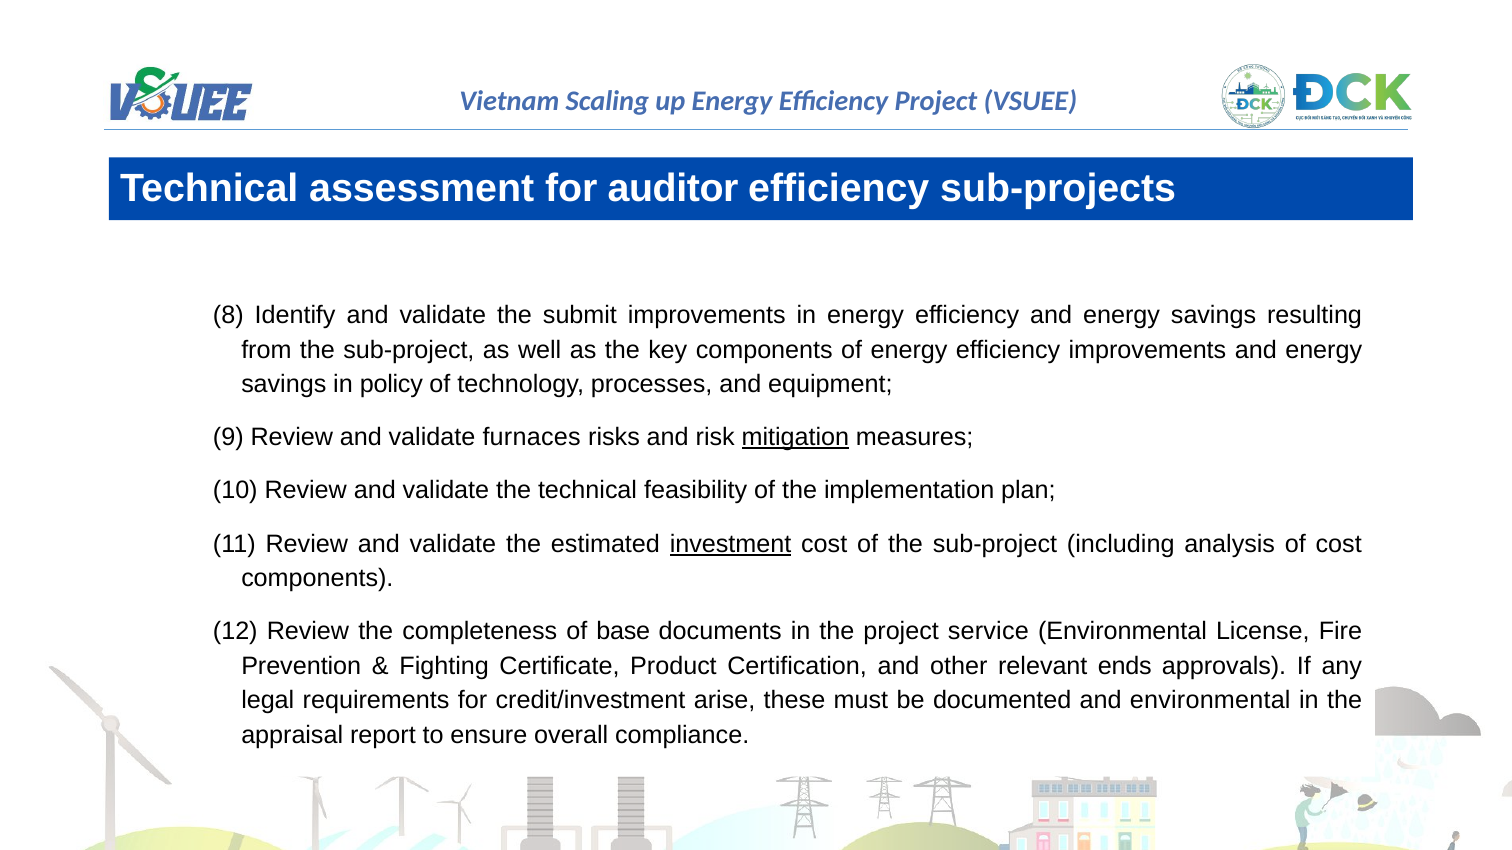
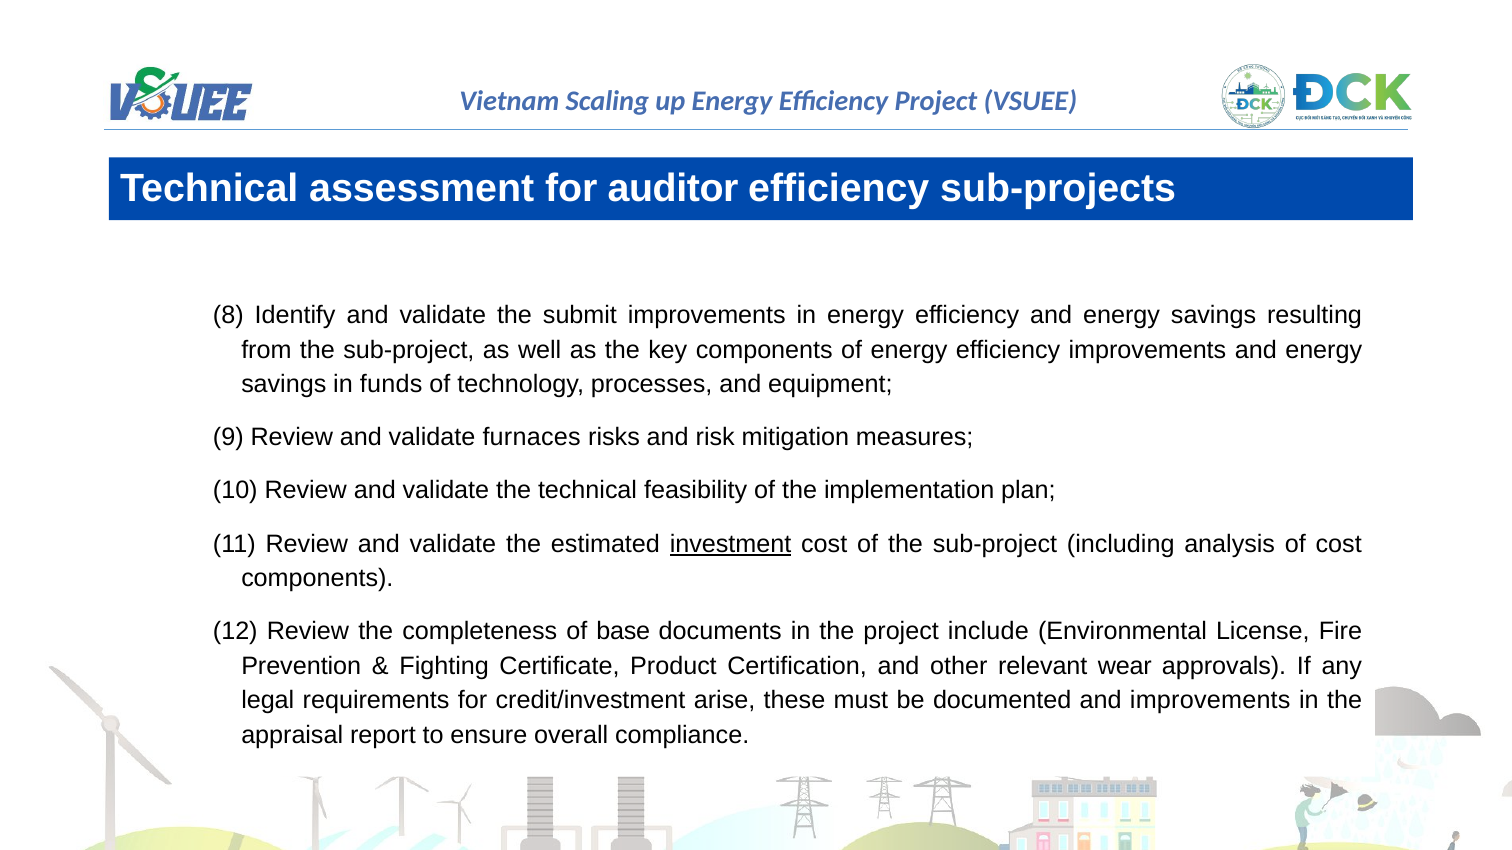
policy: policy -> funds (391, 384)
mitigation underline: present -> none (795, 438)
service: service -> include (988, 632)
ends: ends -> wear (1125, 666)
and environmental: environmental -> improvements (1210, 701)
